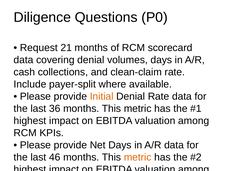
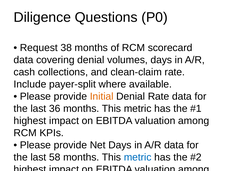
21: 21 -> 38 (66, 48)
46: 46 -> 58 (55, 157)
metric colour: orange -> blue (138, 157)
